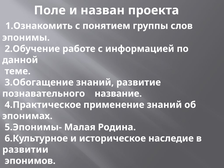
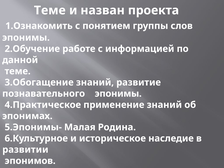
Поле: Поле -> Теме (50, 10)
познавательного название: название -> эпонимы (118, 94)
